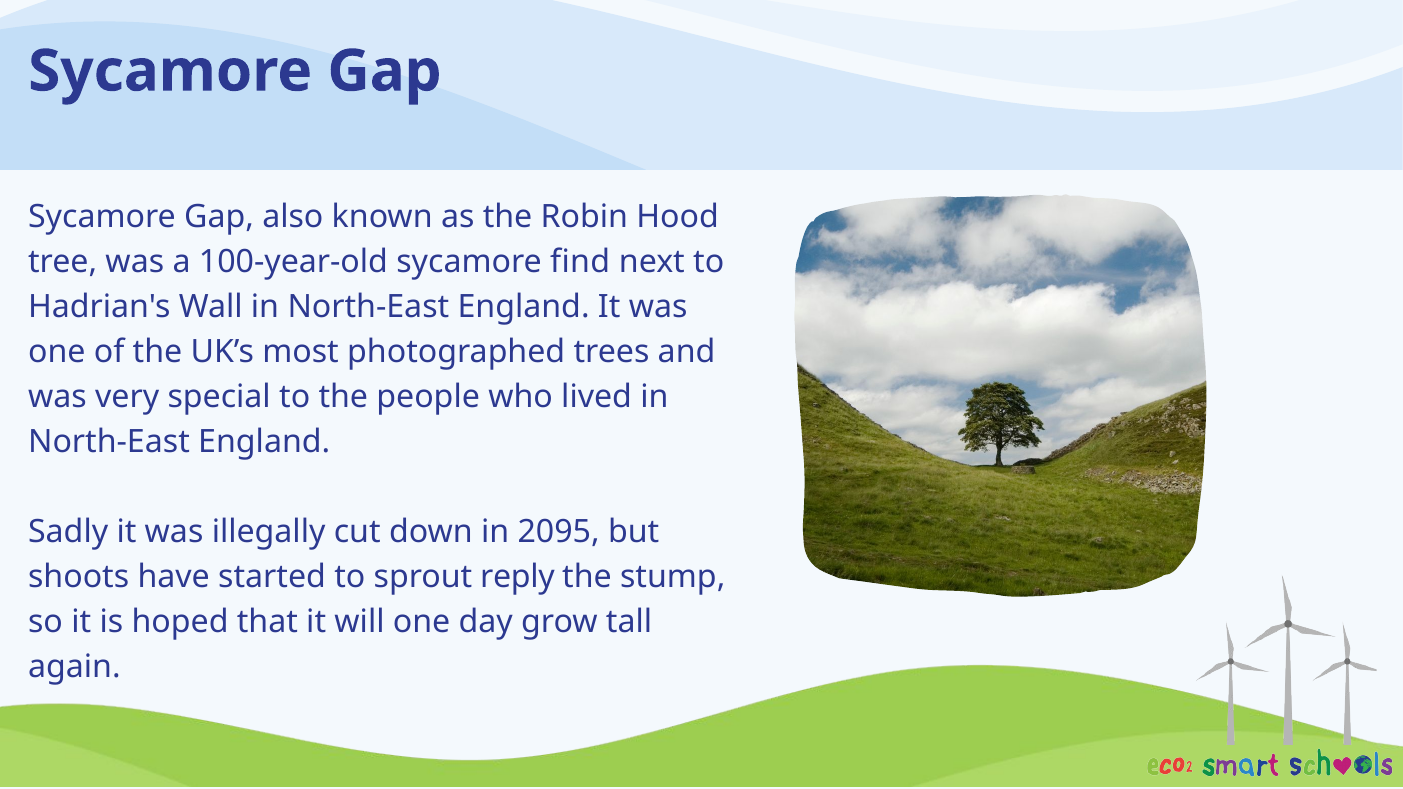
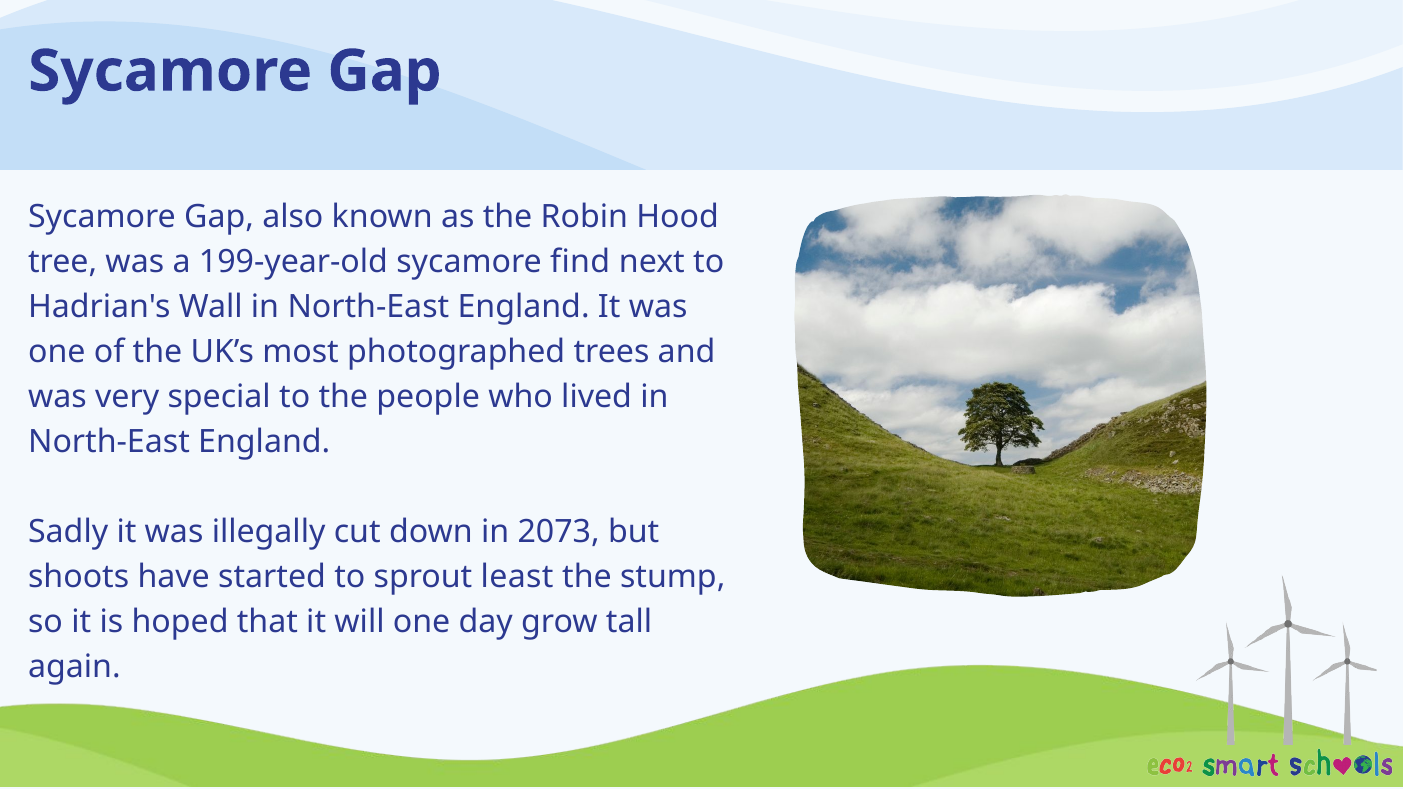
100-year-old: 100-year-old -> 199-year-old (293, 262)
2095: 2095 -> 2073 (559, 532)
reply: reply -> least (517, 577)
